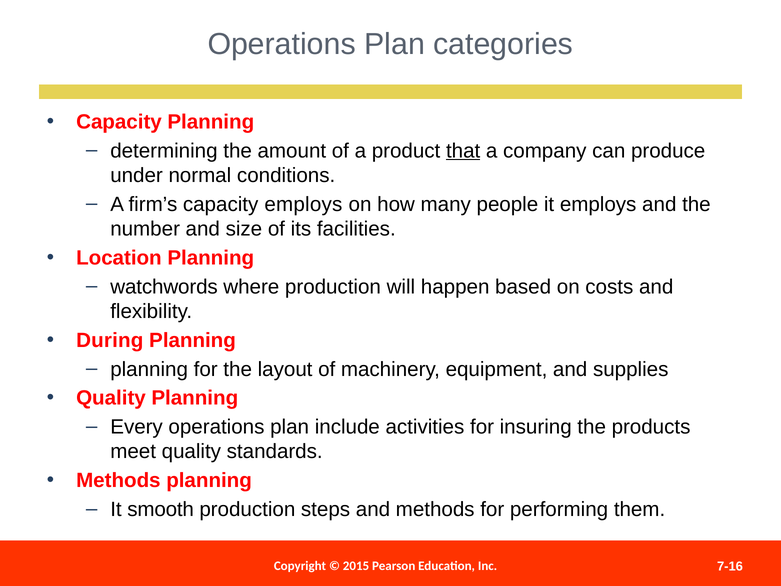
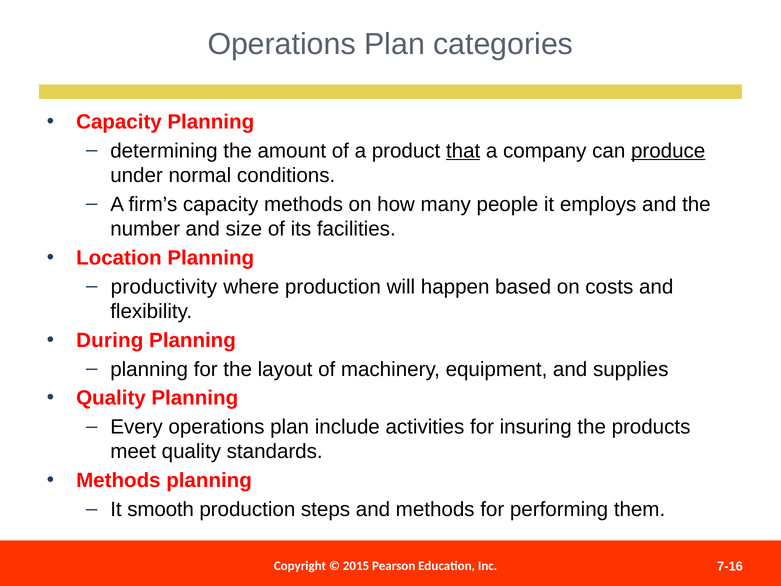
produce underline: none -> present (668, 151)
capacity employs: employs -> methods (304, 204)
watchwords: watchwords -> productivity (164, 287)
